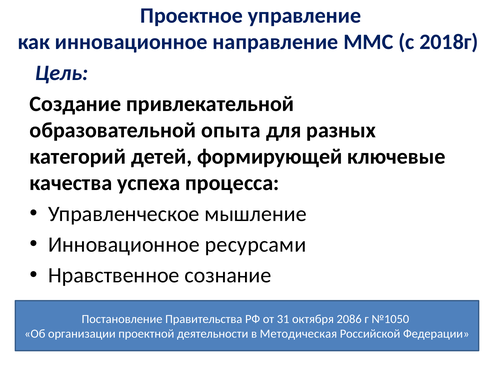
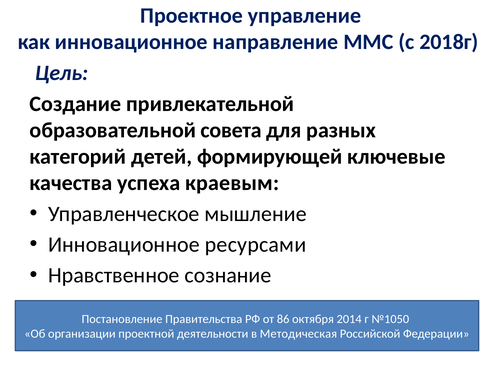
опыта: опыта -> совета (231, 131)
процесса: процесса -> краевым (232, 183)
31: 31 -> 86 (283, 320)
2086: 2086 -> 2014 (349, 320)
